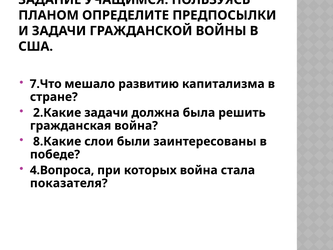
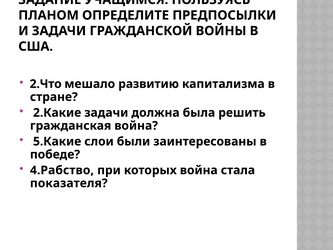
7.Что: 7.Что -> 2.Что (46, 84)
8.Какие: 8.Какие -> 5.Какие (57, 141)
4.Вопроса: 4.Вопроса -> 4.Рабство (62, 170)
